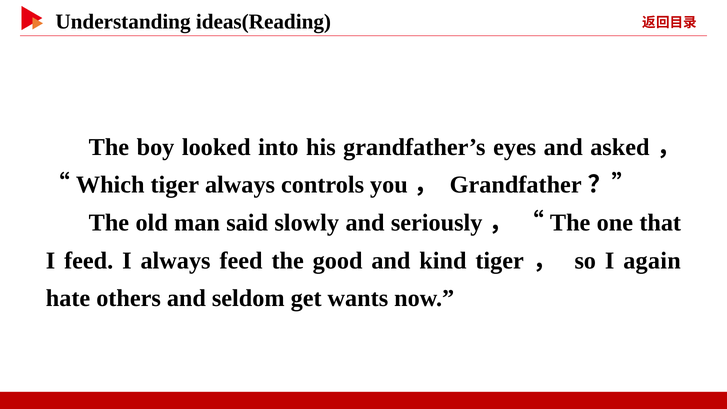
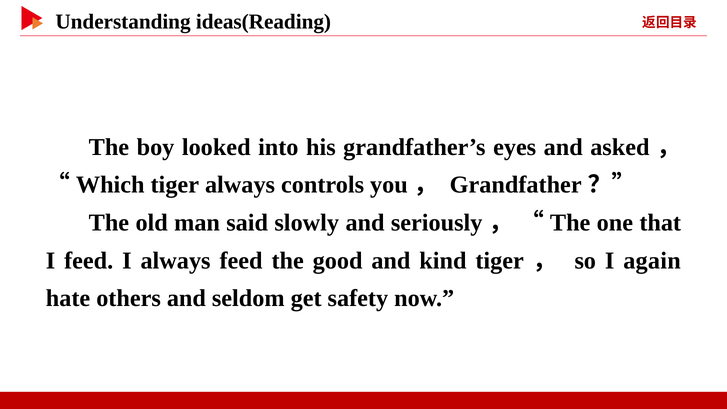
wants: wants -> safety (358, 298)
